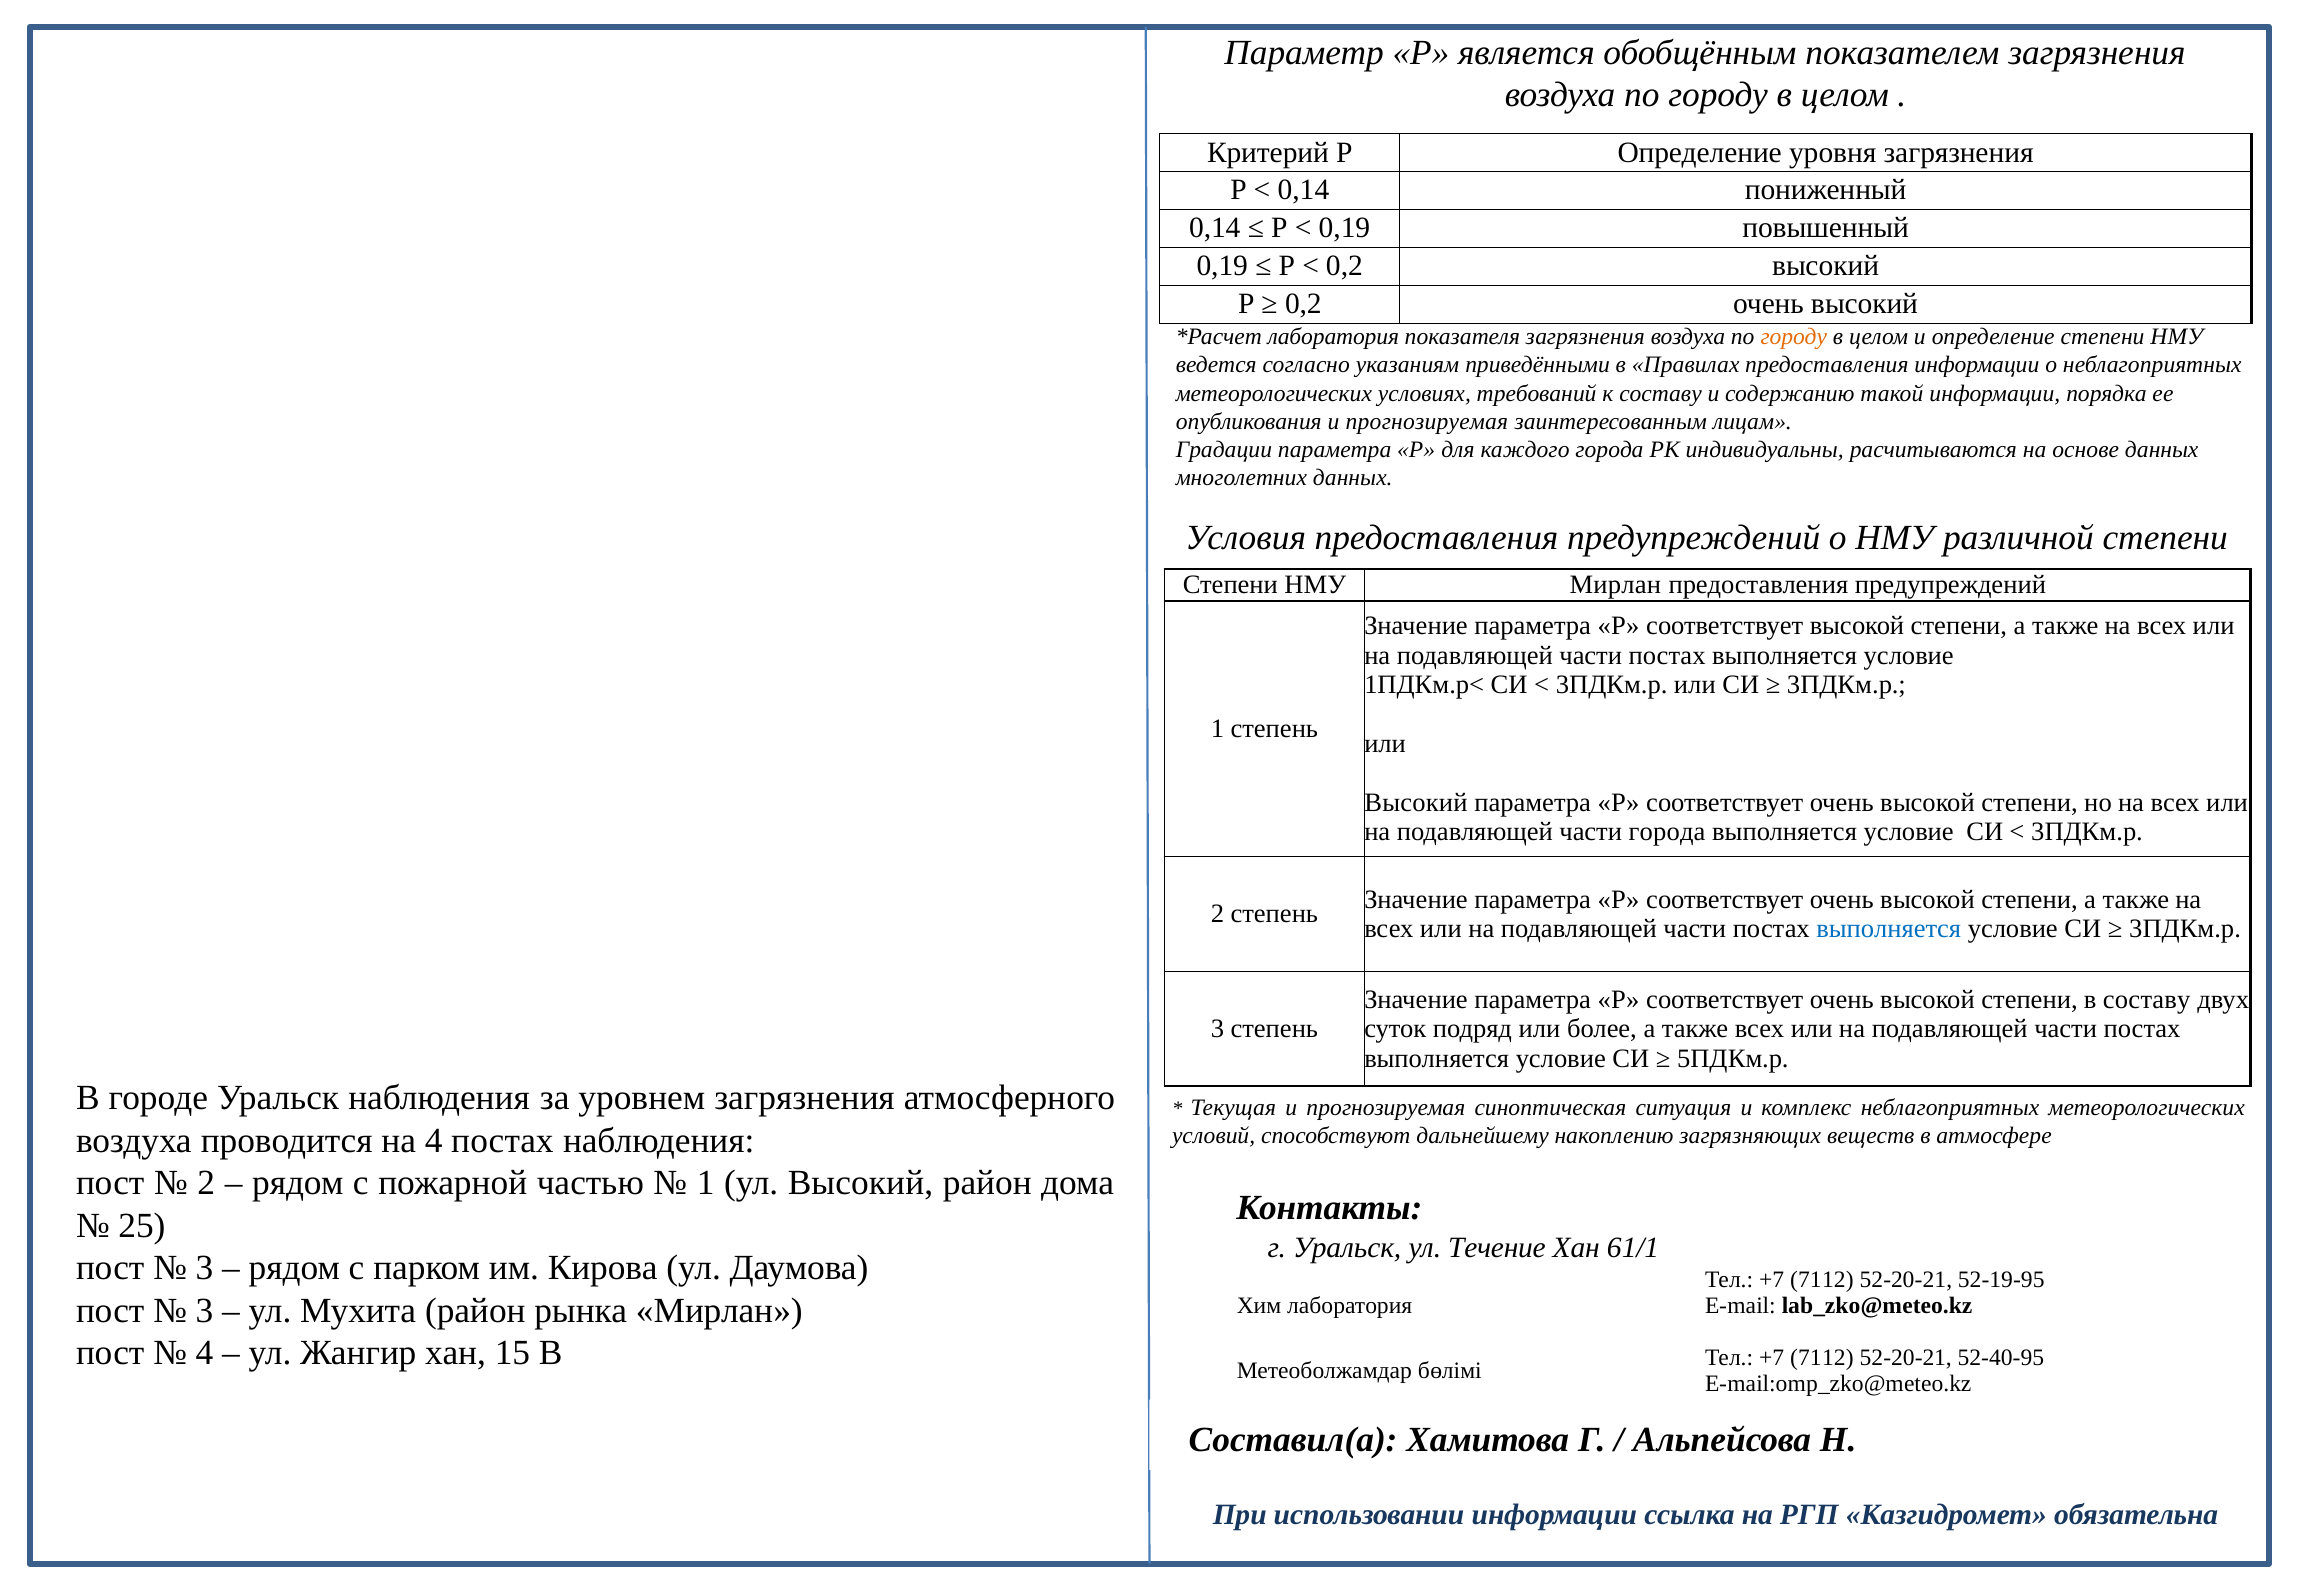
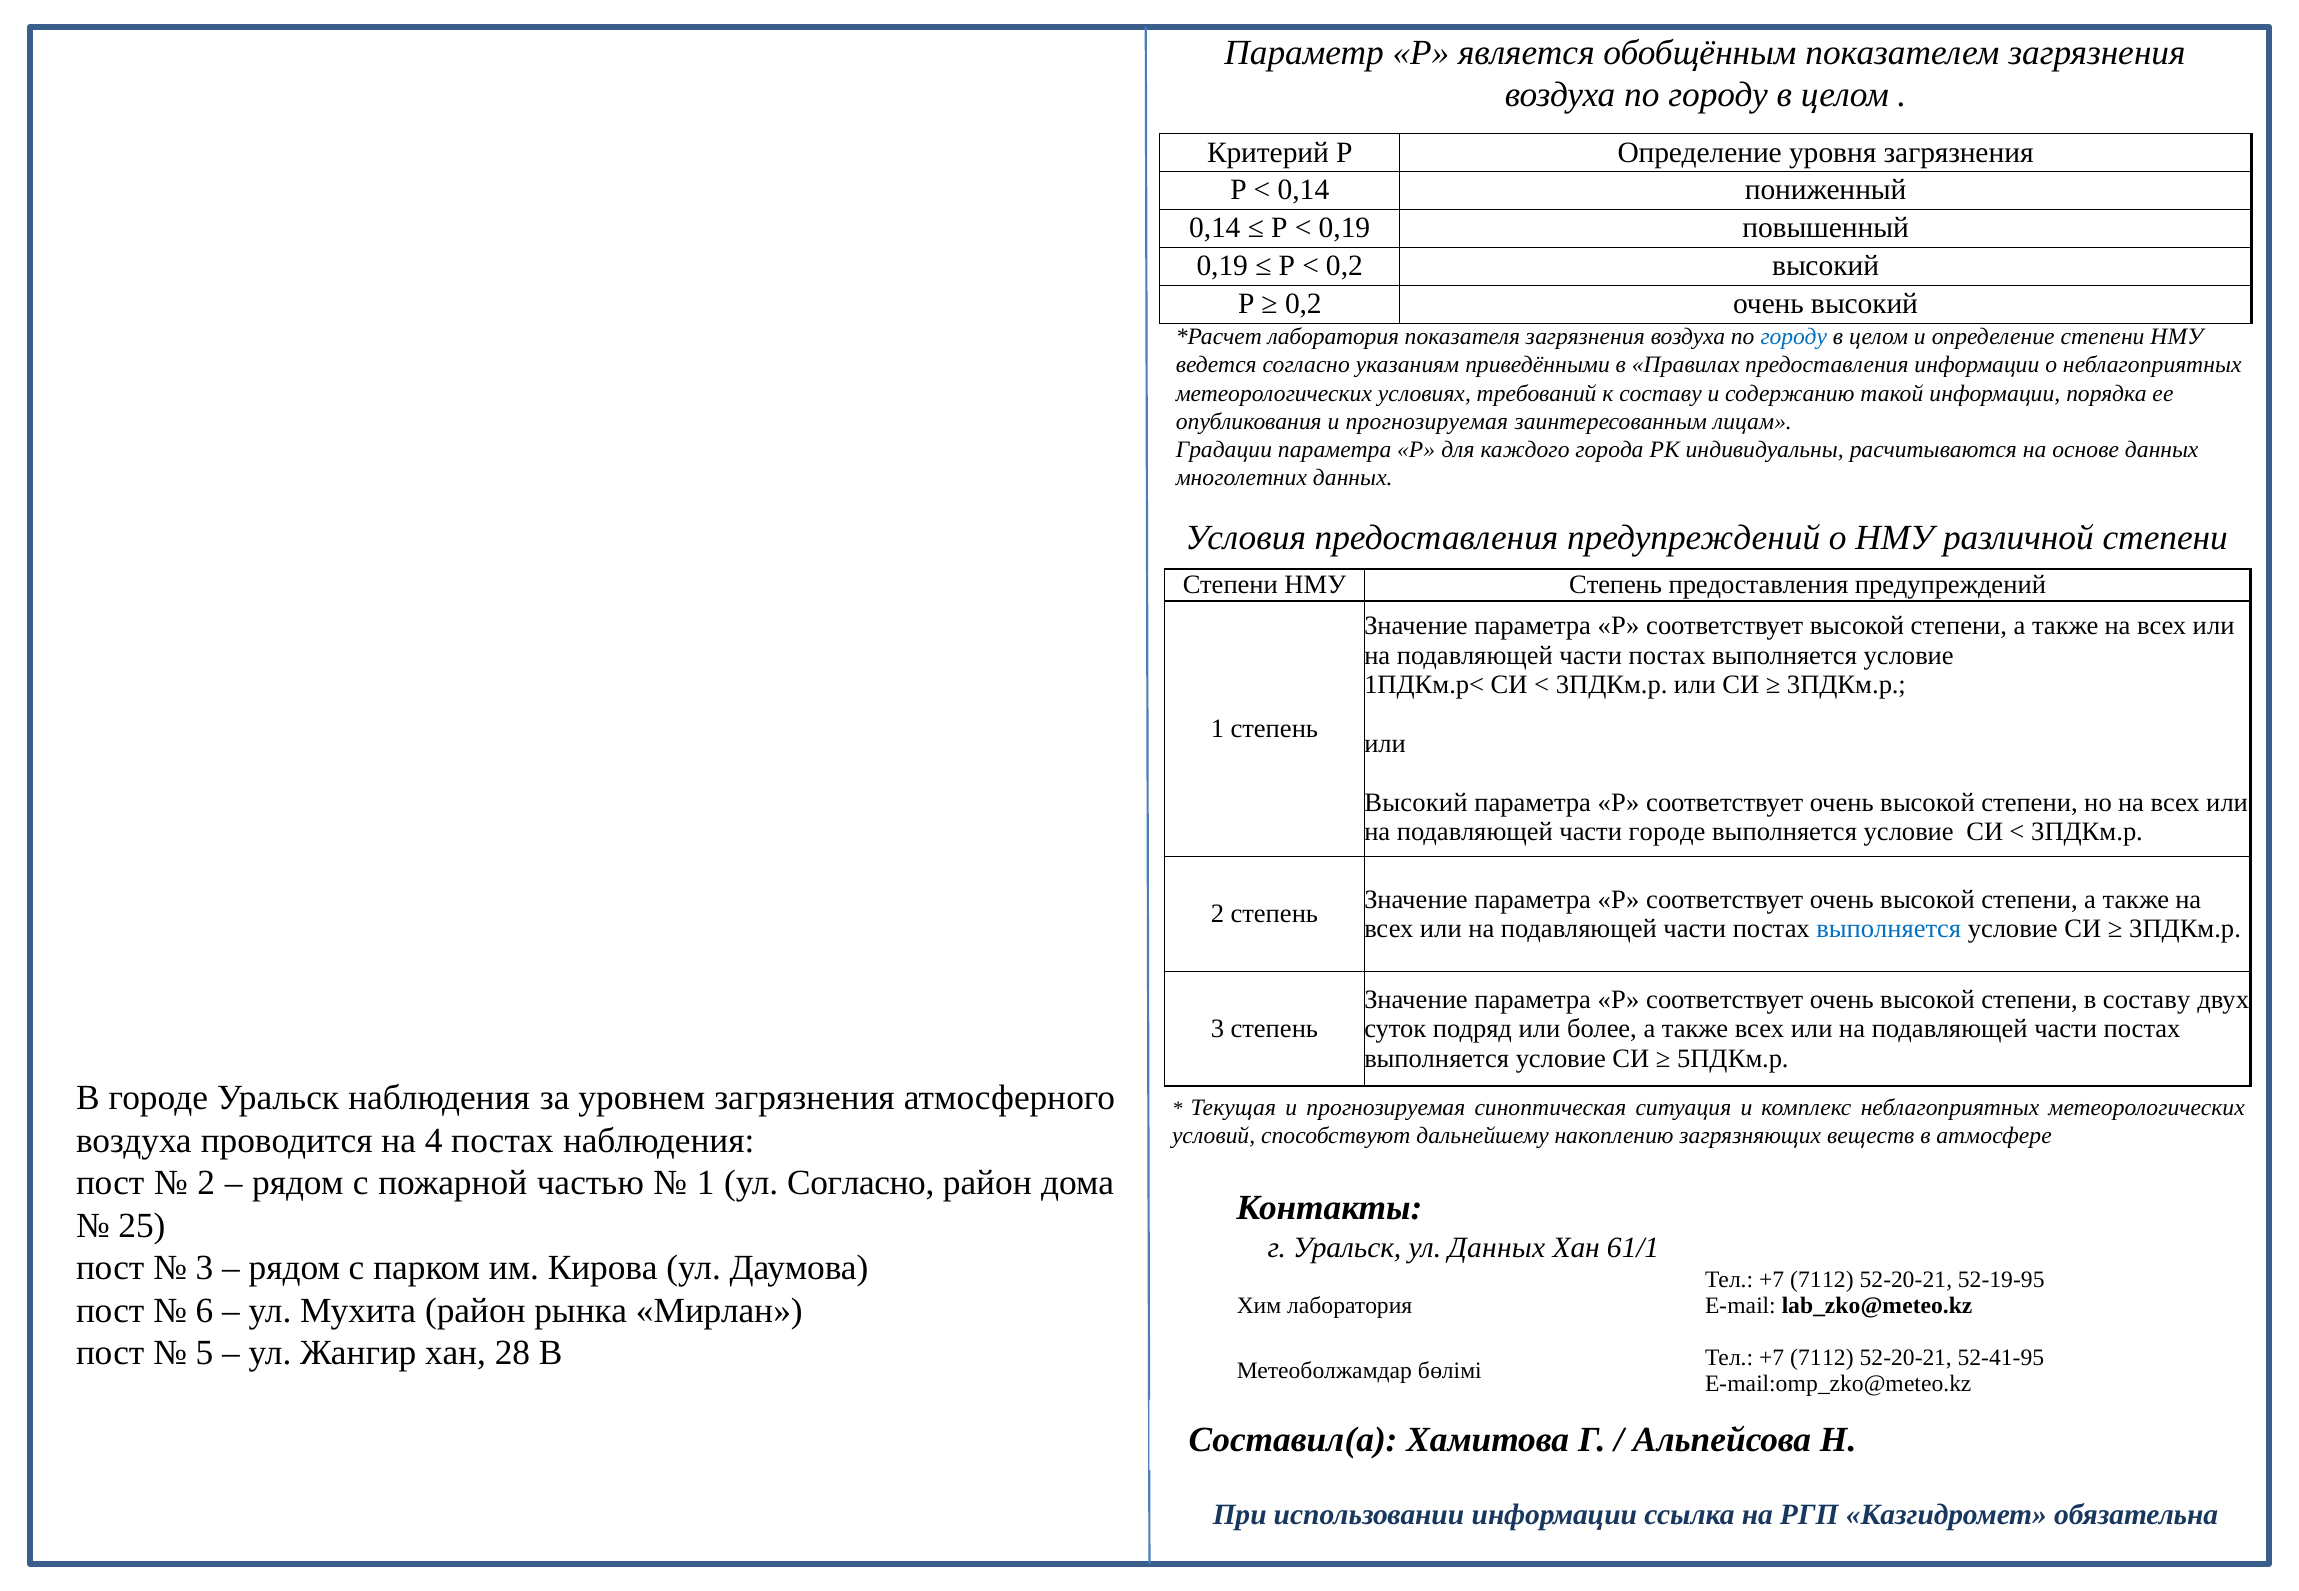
городу colour: orange -> blue (1794, 337)
НМУ Мирлан: Мирлан -> Степень (1616, 585)
части города: города -> городе (1667, 832)
ул Высокий: Высокий -> Согласно (861, 1184)
ул Течение: Течение -> Данных (1497, 1248)
3: 3 -> 6 (205, 1311)
4: 4 -> 5 (205, 1353)
15: 15 -> 28 (512, 1353)
52-40-95: 52-40-95 -> 52-41-95 (2001, 1358)
